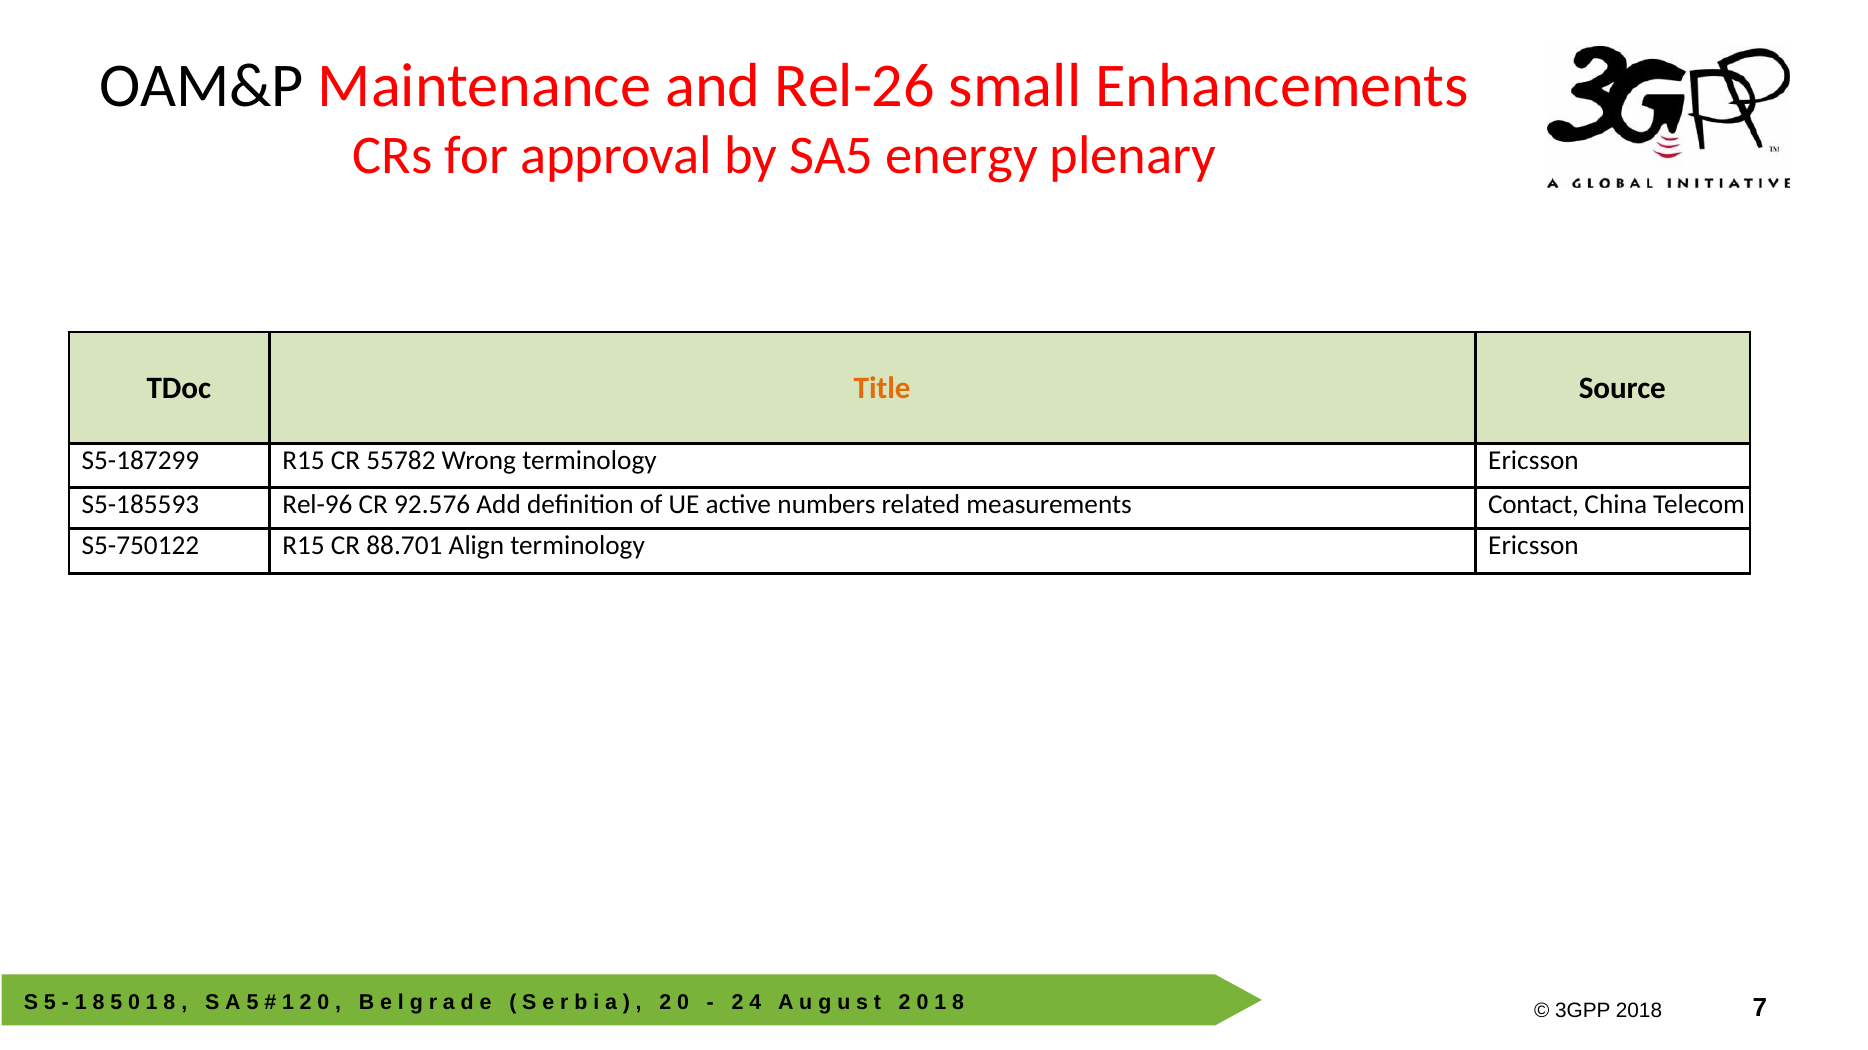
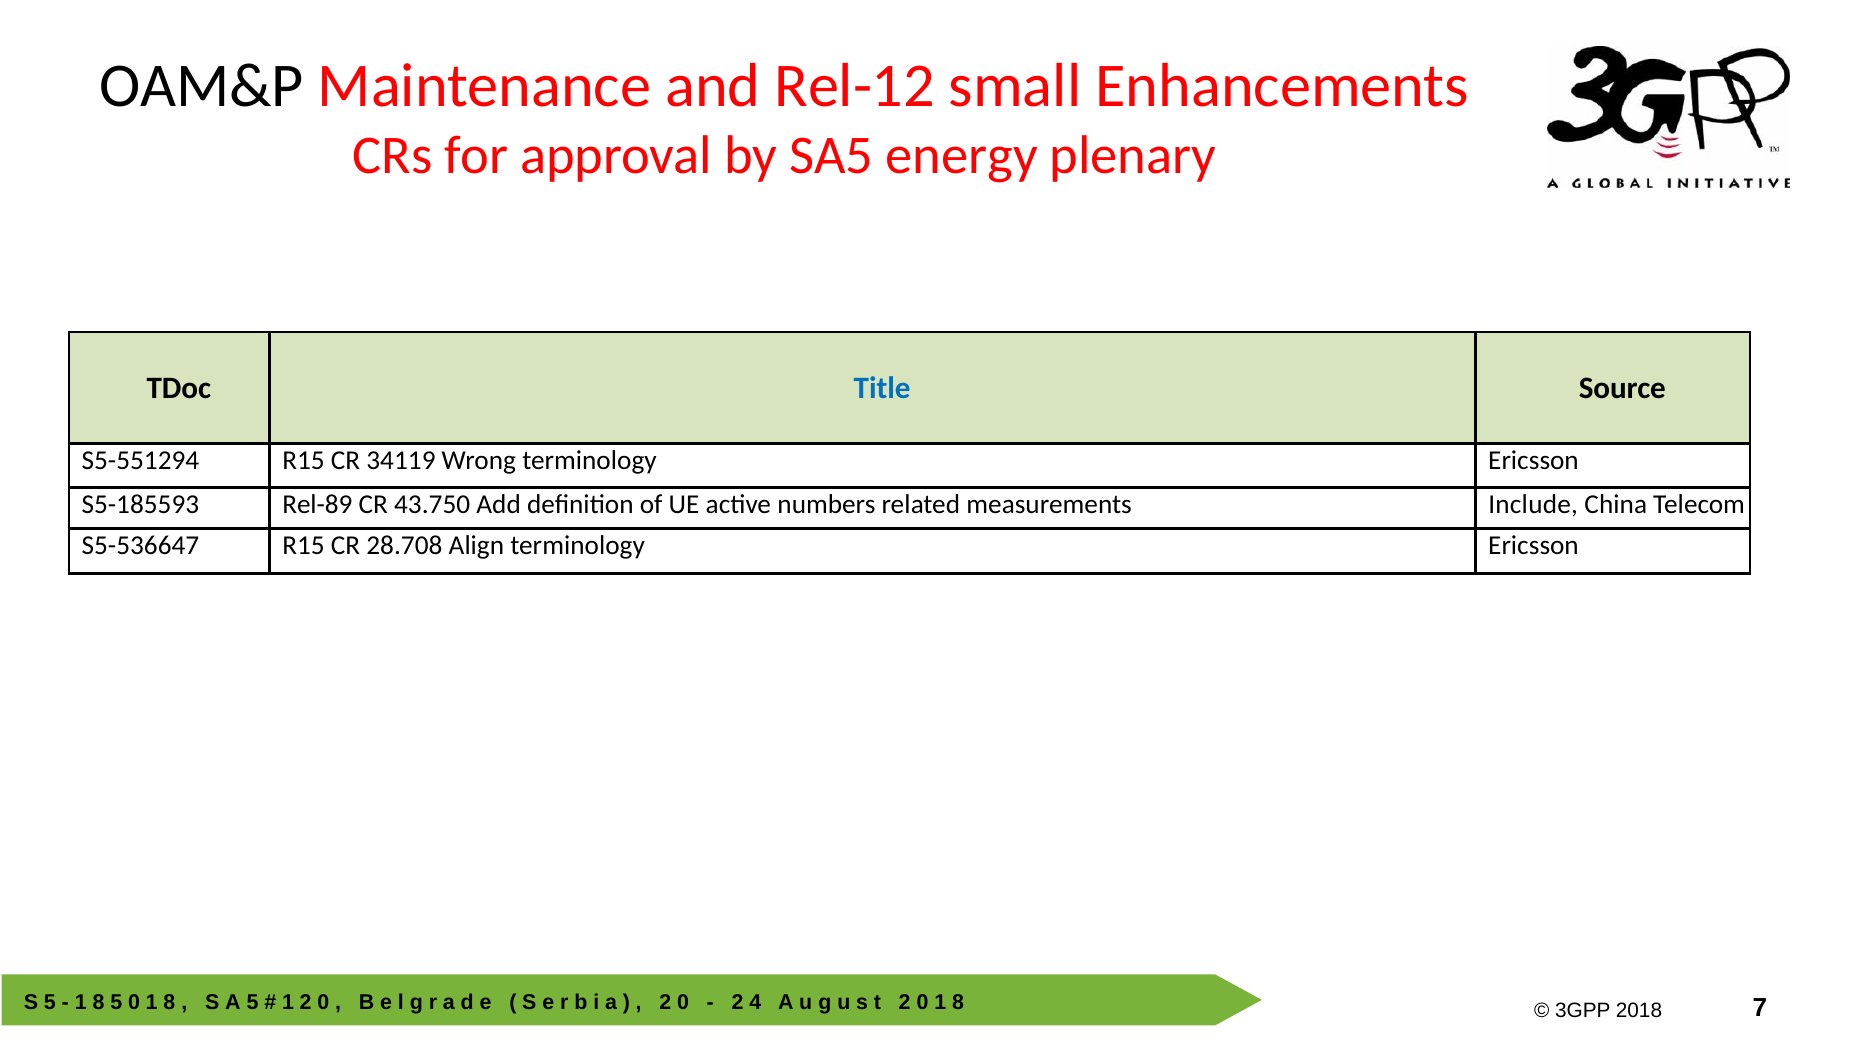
Rel-26: Rel-26 -> Rel-12 (855, 86)
Title colour: orange -> blue (882, 388)
S5-187299: S5-187299 -> S5-551294 (140, 461)
55782: 55782 -> 34119 (401, 461)
Rel-96: Rel-96 -> Rel-89 (317, 505)
92.576: 92.576 -> 43.750 (432, 505)
Contact: Contact -> Include (1533, 505)
S5-750122: S5-750122 -> S5-536647 (140, 546)
88.701: 88.701 -> 28.708 (404, 546)
